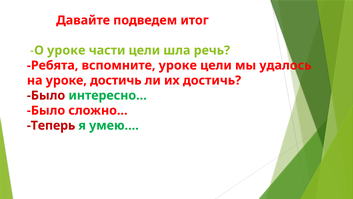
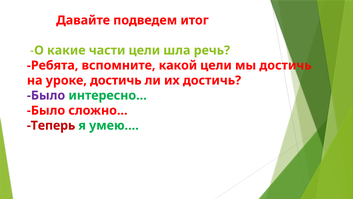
О уроке: уроке -> какие (66, 50)
вспомните уроке: уроке -> какой (178, 65)
мы удалось: удалось -> достичь (285, 65)
Было colour: red -> purple (46, 95)
